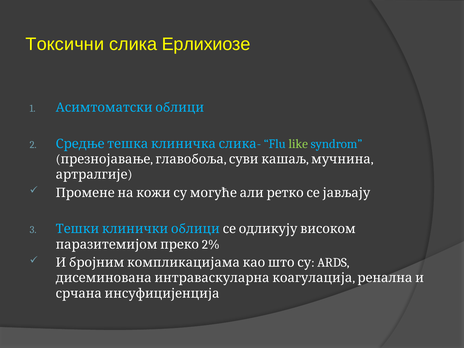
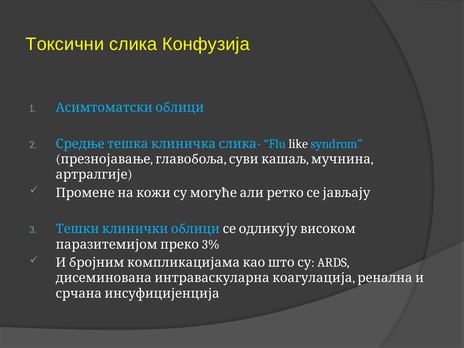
Ерлихиозе: Ерлихиозе -> Конфузија (206, 44)
like colour: light green -> white (298, 144)
2%: 2% -> 3% (211, 244)
